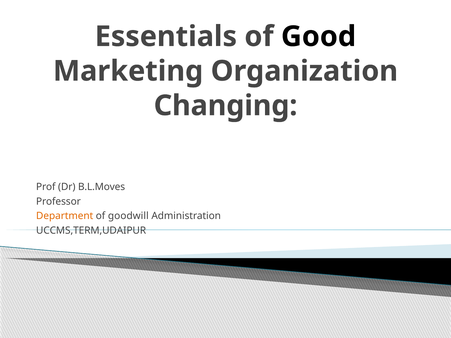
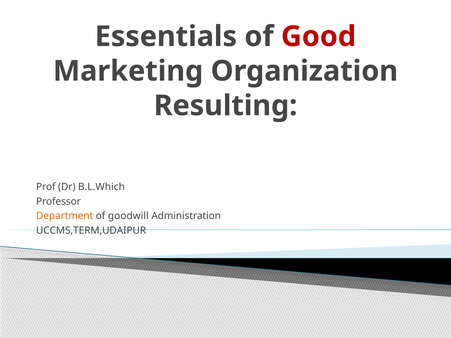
Good colour: black -> red (319, 37)
Changing: Changing -> Resulting (226, 106)
B.L.Moves: B.L.Moves -> B.L.Which (101, 187)
